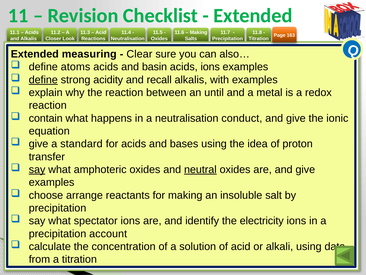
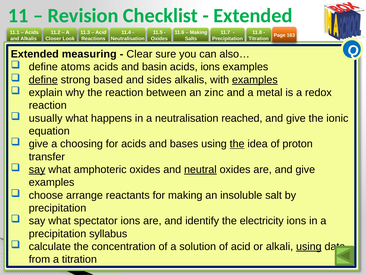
acidity: acidity -> based (108, 80)
recall: recall -> sides (159, 80)
examples underline: none -> present (255, 80)
until: until -> zinc (214, 92)
contain: contain -> usually (46, 118)
conduct: conduct -> reached (242, 118)
standard: standard -> choosing (81, 144)
the underline: none -> present (237, 144)
account: account -> syllabus (108, 233)
using underline: none -> present (309, 246)
